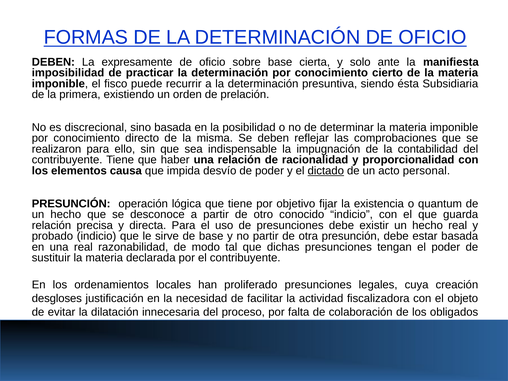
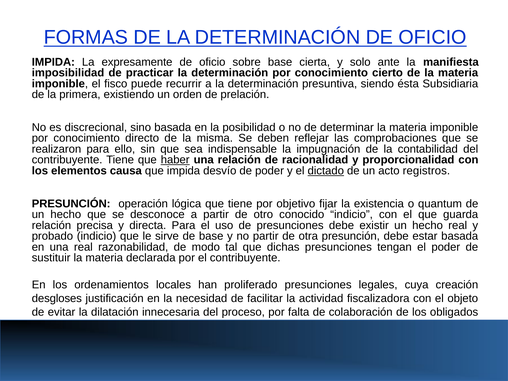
DEBEN: DEBEN -> IMPIDA (53, 62)
haber underline: none -> present (175, 160)
personal: personal -> registros (426, 171)
